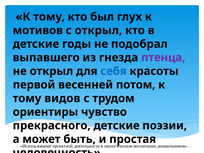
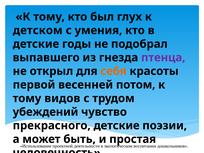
мотивов: мотивов -> детском (38, 30)
с открыл: открыл -> умения (98, 30)
себя colour: blue -> orange (114, 71)
ориентиры: ориентиры -> убеждений (45, 112)
